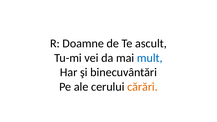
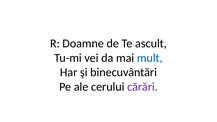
cărări colour: orange -> purple (142, 87)
